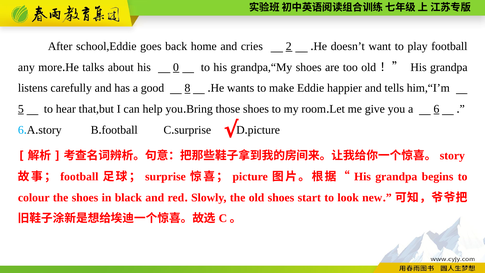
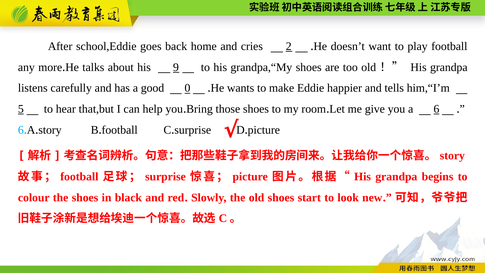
0: 0 -> 9 (176, 67)
8: 8 -> 0 (187, 88)
